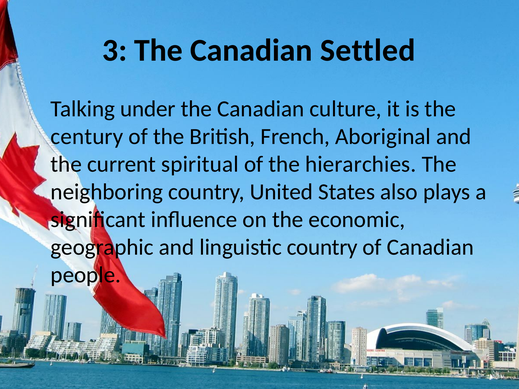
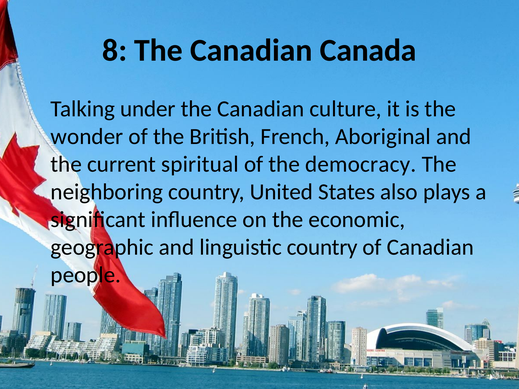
3: 3 -> 8 (115, 50)
Settled: Settled -> Canada (368, 50)
century: century -> wonder (87, 137)
hierarchies: hierarchies -> democracy (361, 164)
